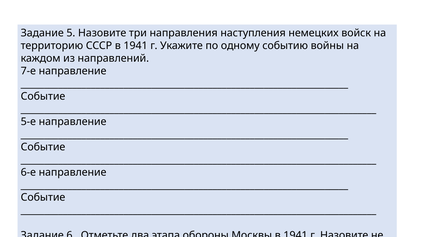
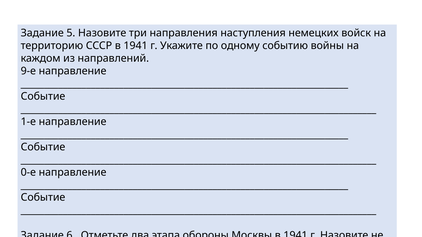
7-е: 7-е -> 9-е (28, 71)
5-е: 5-е -> 1-е (28, 122)
6-е: 6-е -> 0-е (28, 172)
